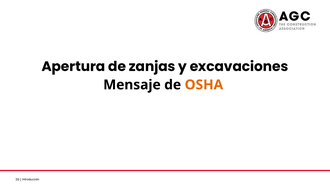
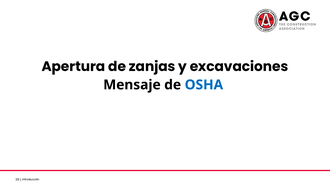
OSHA colour: orange -> blue (204, 85)
